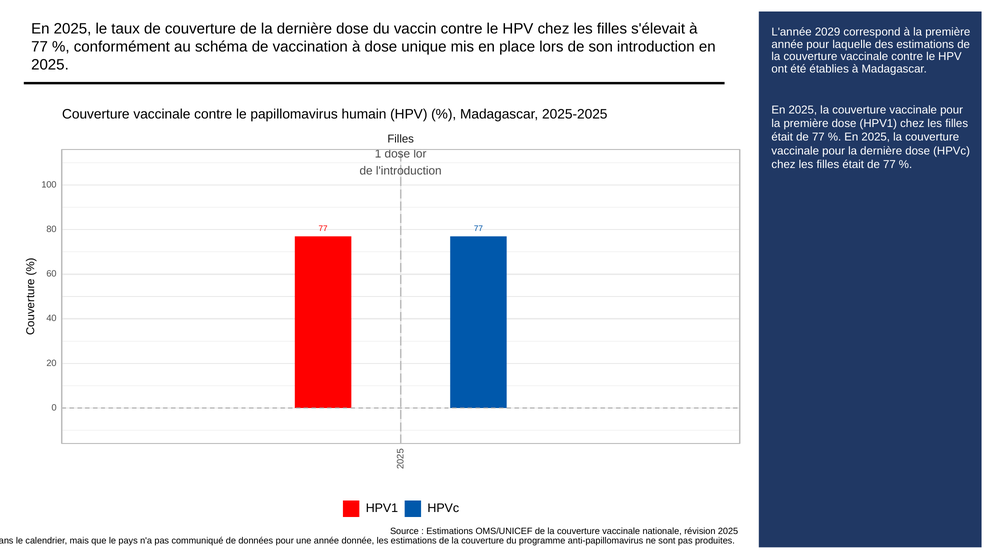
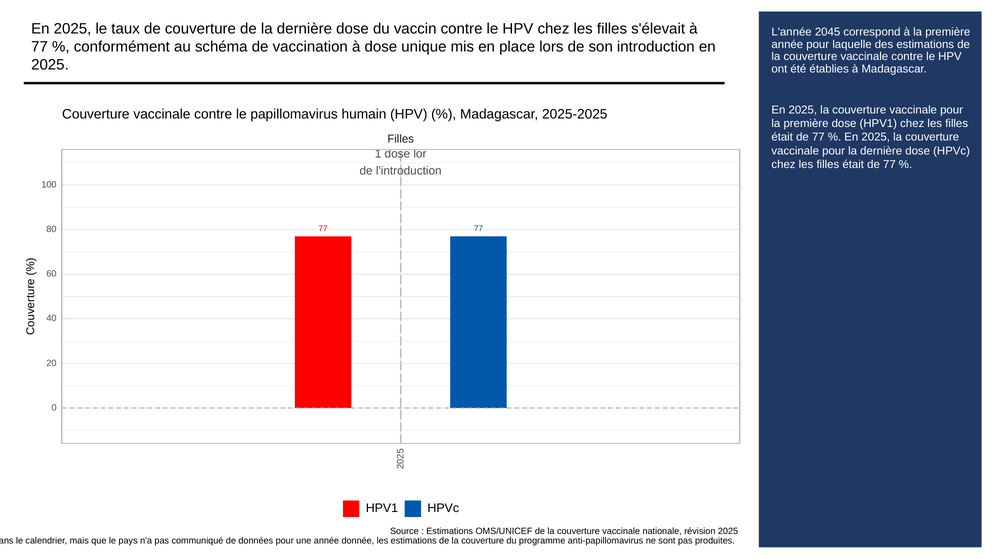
2029: 2029 -> 2045 (828, 32)
